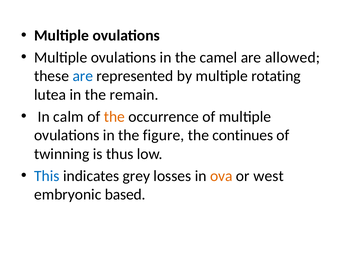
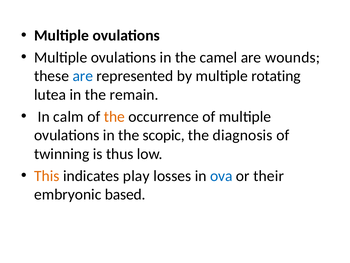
allowed: allowed -> wounds (293, 57)
figure: figure -> scopic (164, 135)
continues: continues -> diagnosis (243, 135)
This colour: blue -> orange (47, 176)
grey: grey -> play (136, 176)
ova colour: orange -> blue (221, 176)
west: west -> their (269, 176)
